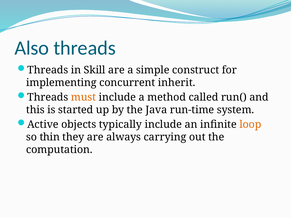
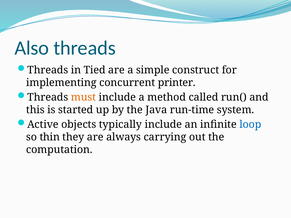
Skill: Skill -> Tied (95, 70)
inherit: inherit -> printer (177, 83)
loop colour: orange -> blue (250, 125)
